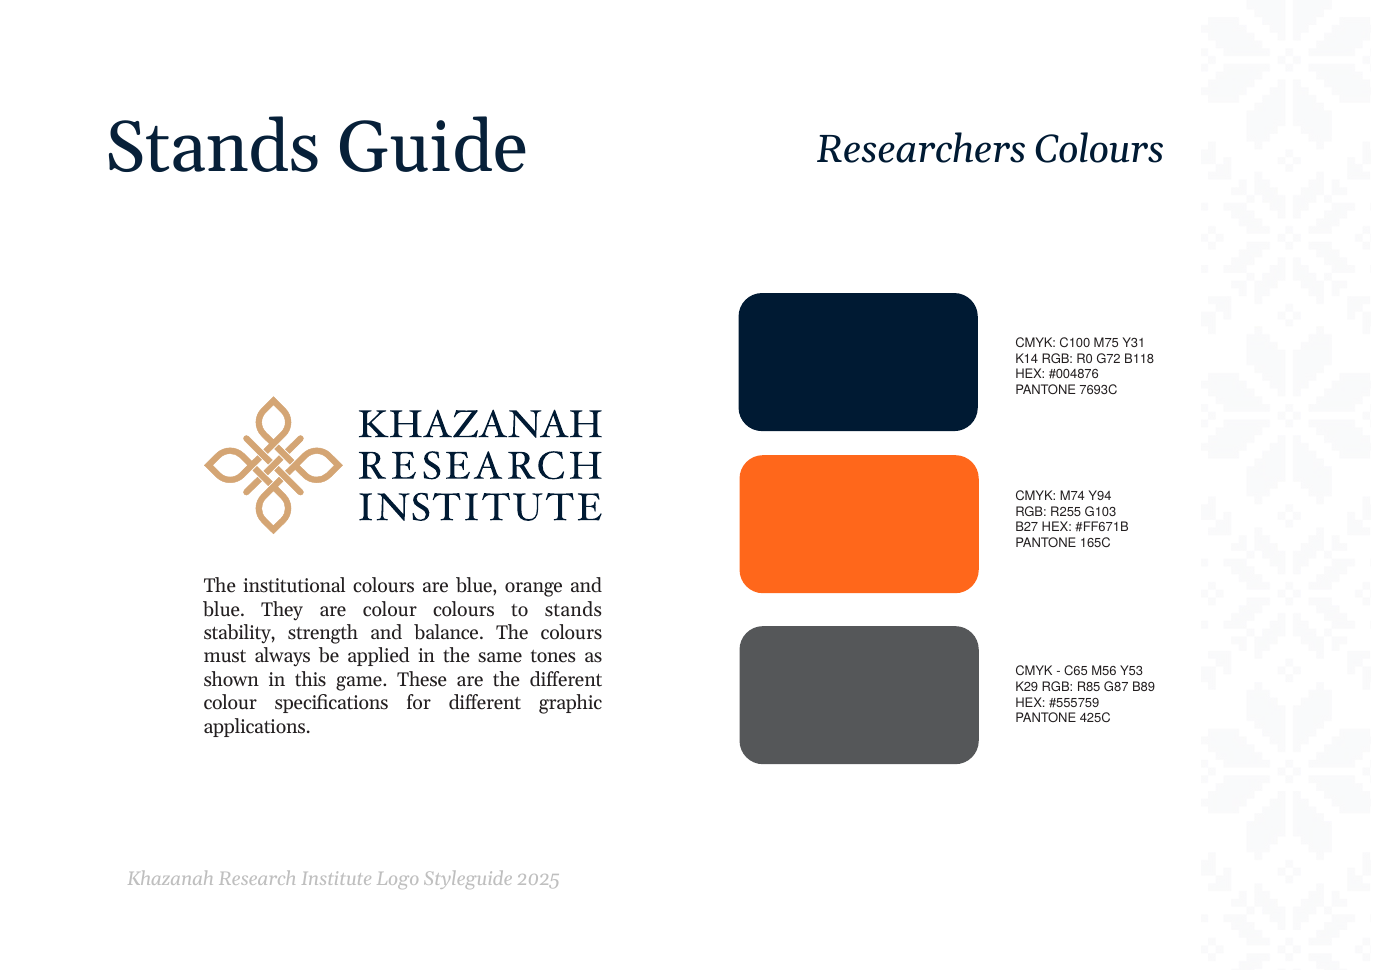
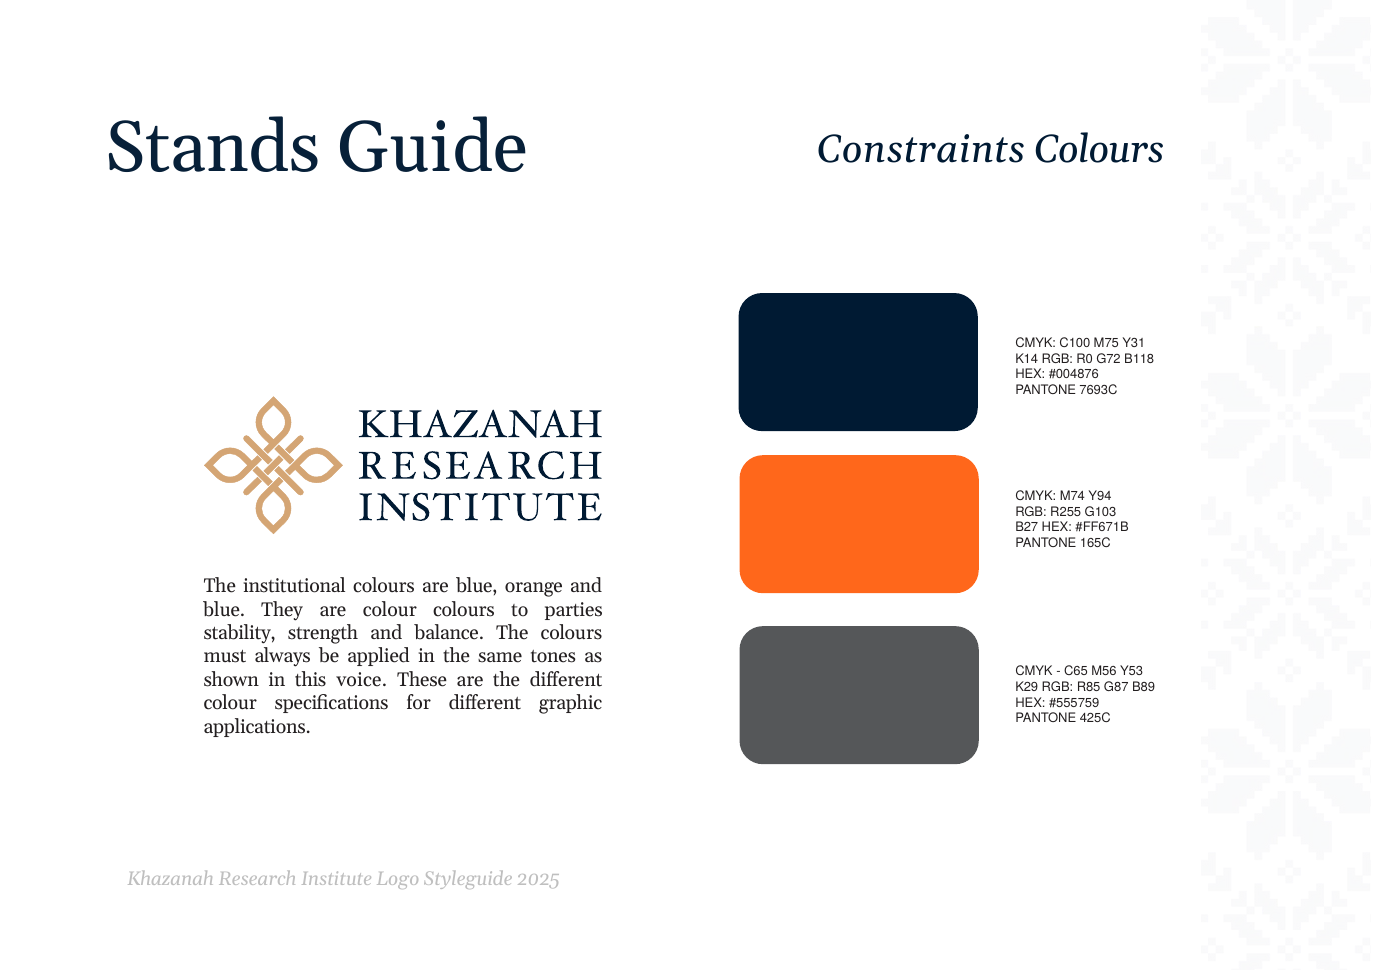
Researchers: Researchers -> Constraints (921, 150)
to stands: stands -> parties (574, 610)
game: game -> voice (362, 680)
